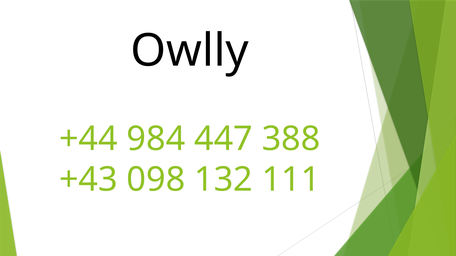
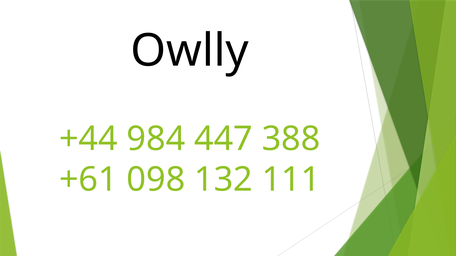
+43: +43 -> +61 (88, 180)
